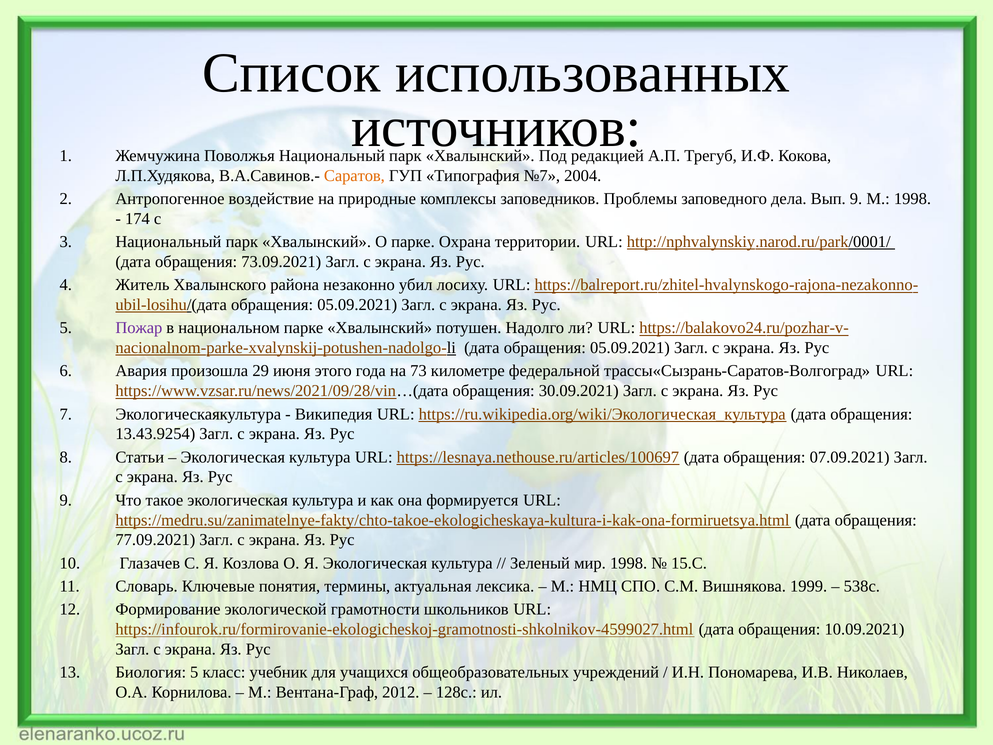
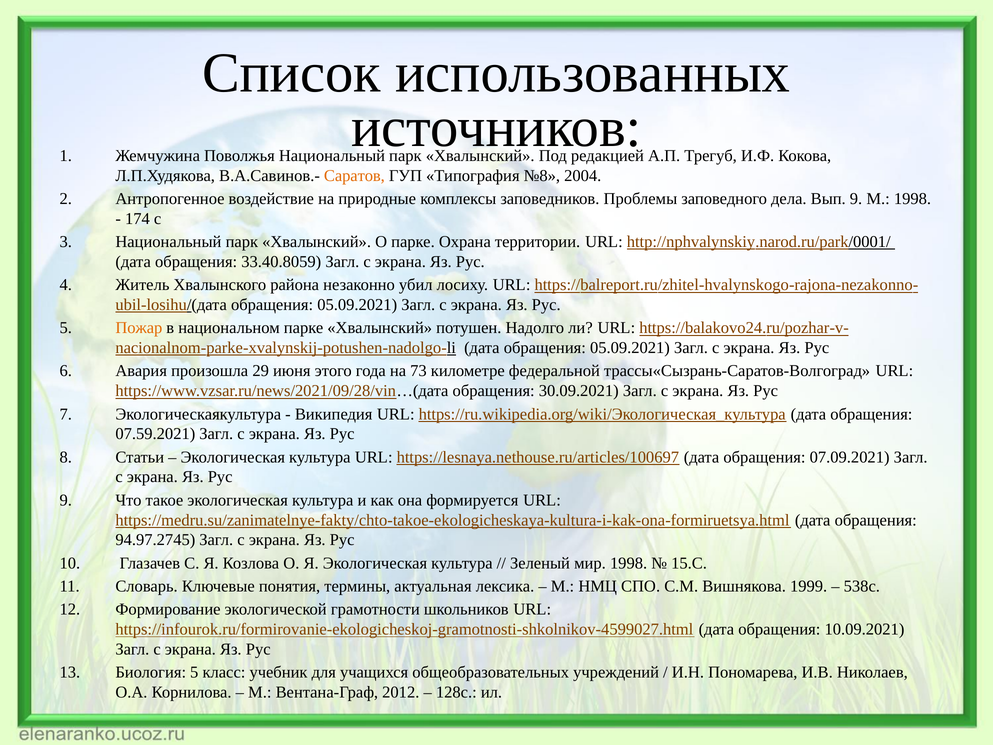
№7: №7 -> №8 (542, 176)
73.09.2021: 73.09.2021 -> 33.40.8059 (281, 262)
Пожар colour: purple -> orange (139, 328)
13.43.9254: 13.43.9254 -> 07.59.2021 (155, 434)
77.09.2021: 77.09.2021 -> 94.97.2745 (155, 540)
